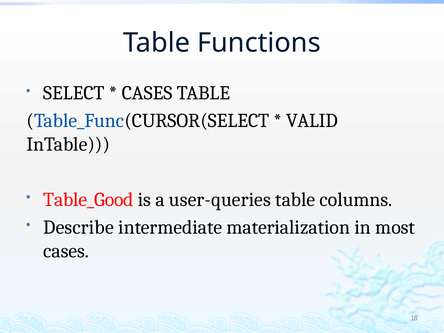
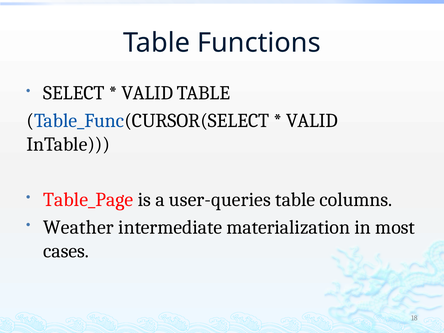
CASES: CASES -> VALID (147, 93)
Table_Good: Table_Good -> Table_Page (88, 200)
Describe: Describe -> Weather (78, 227)
